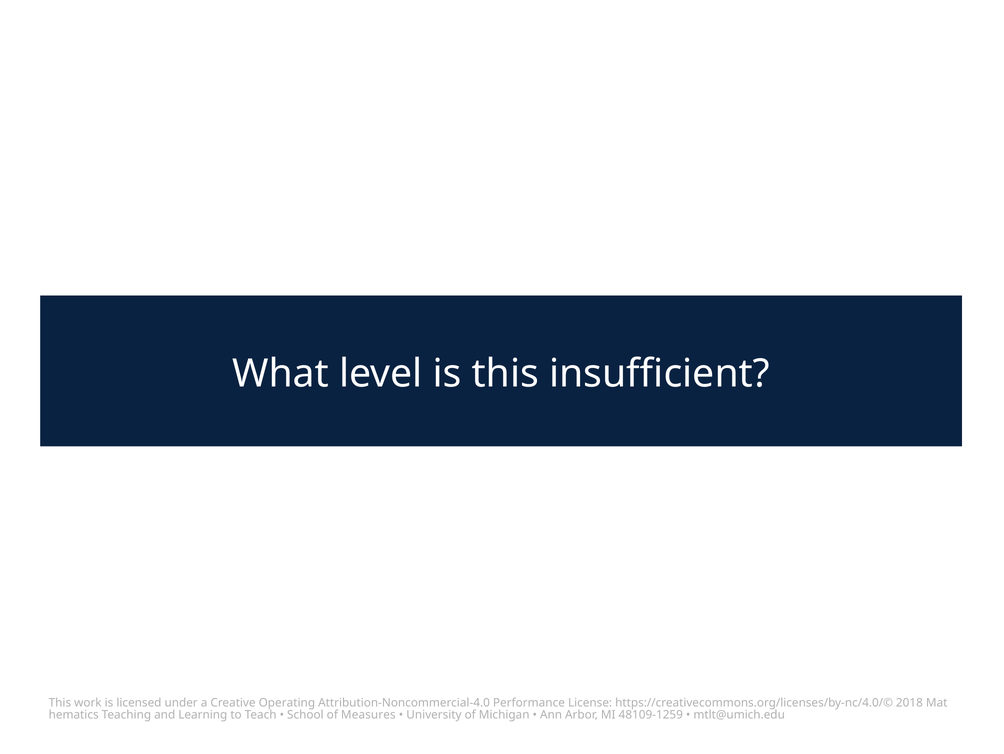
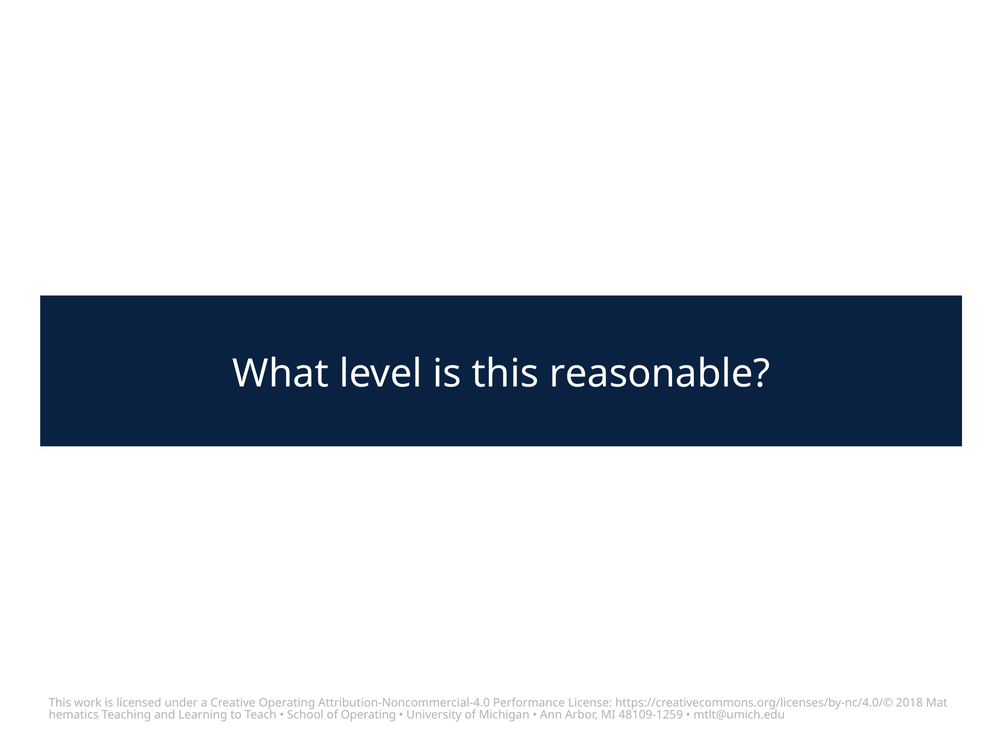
insufficient: insufficient -> reasonable (660, 373)
of Measures: Measures -> Operating (368, 714)
